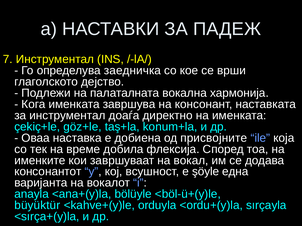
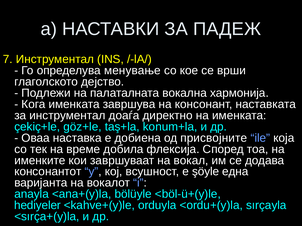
заедничка: заедничка -> менување (132, 71)
büyüktür: büyüktür -> hediyeler (37, 206)
